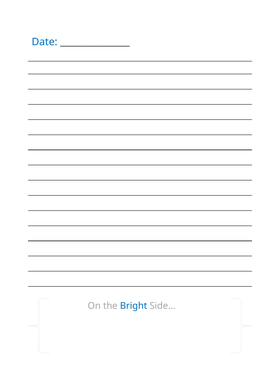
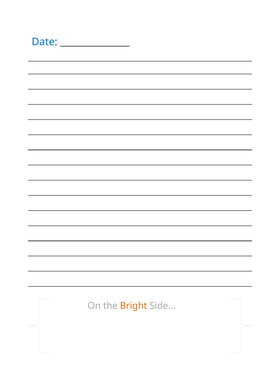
Bright colour: blue -> orange (134, 305)
